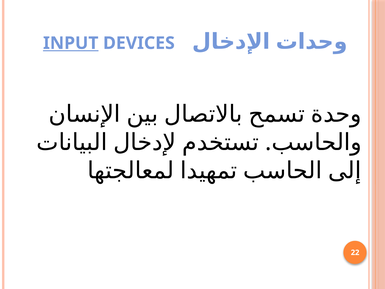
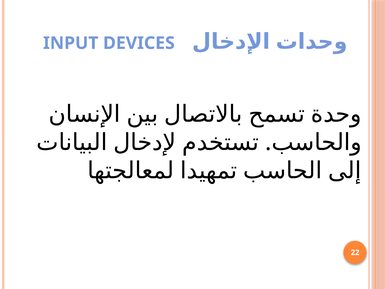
INPUT underline: present -> none (71, 43)
